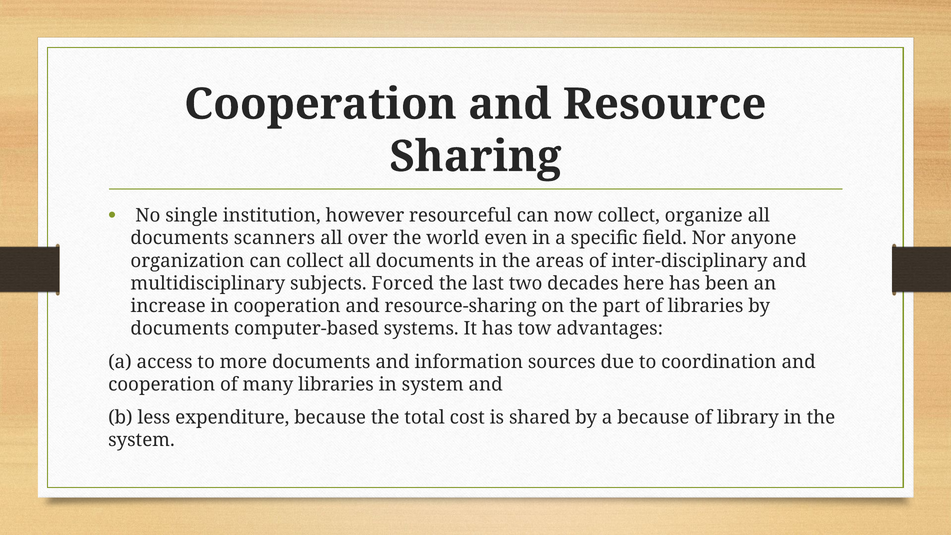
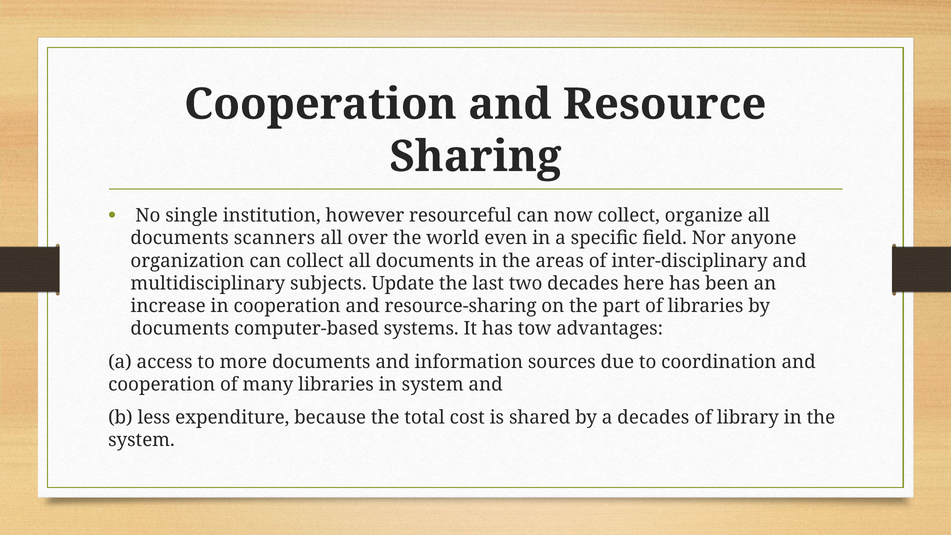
Forced: Forced -> Update (403, 283)
a because: because -> decades (653, 418)
